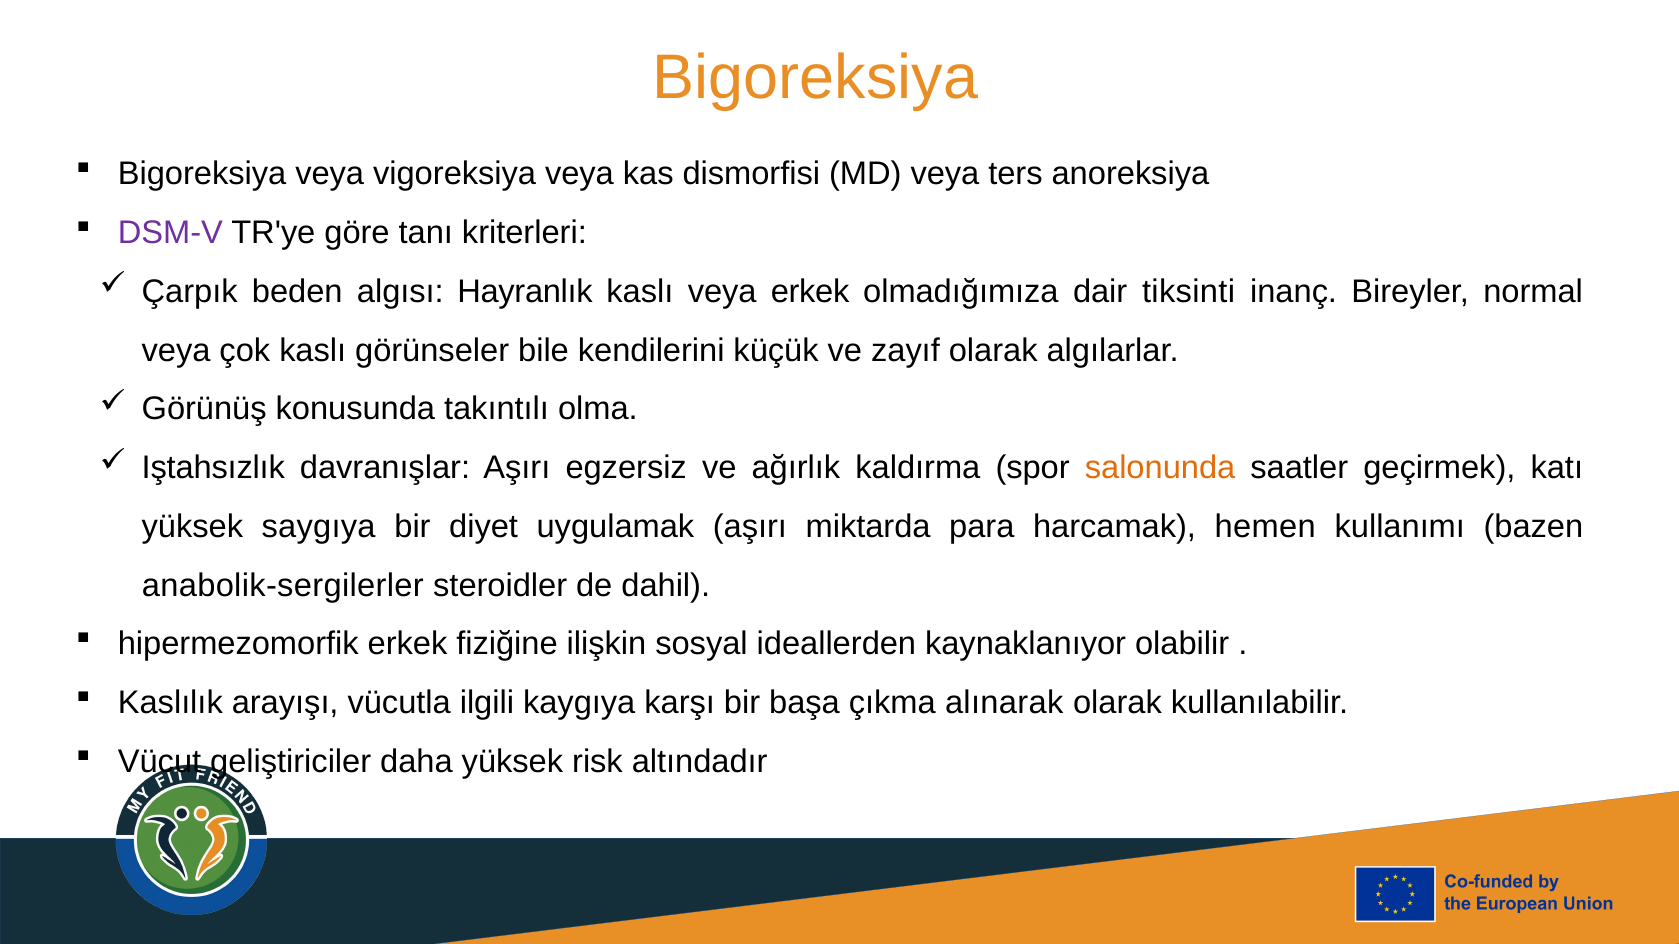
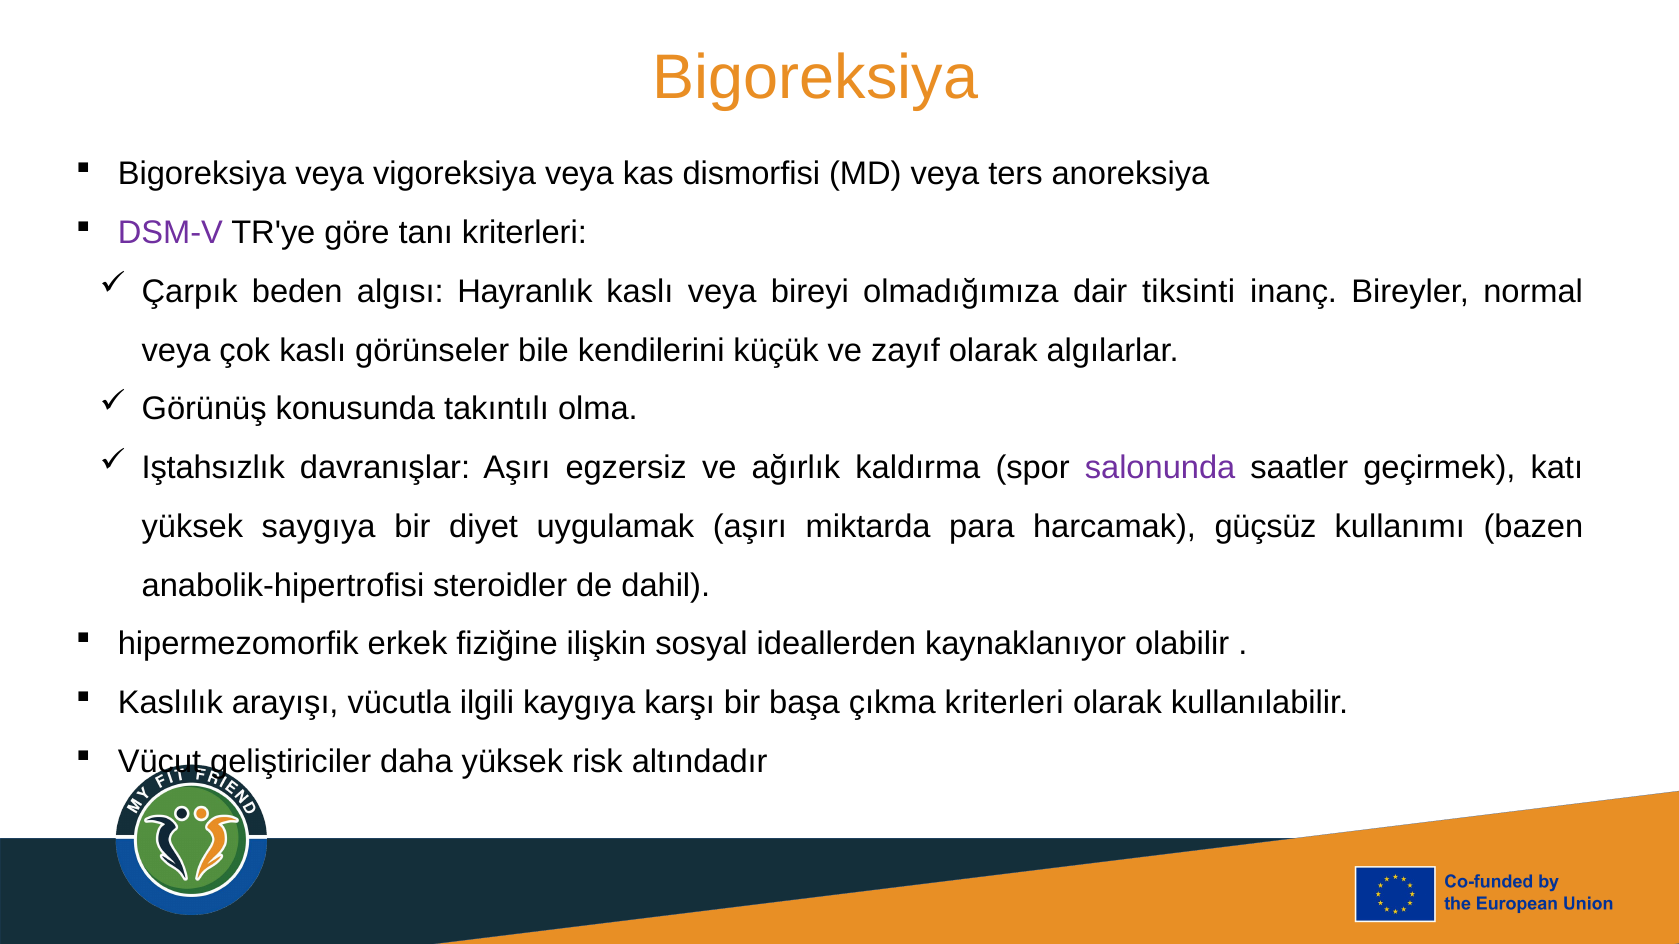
veya erkek: erkek -> bireyi (810, 292)
salonunda colour: orange -> purple (1160, 468)
hemen: hemen -> güçsüz (1266, 527)
anabolik-sergilerler: anabolik-sergilerler -> anabolik-hipertrofisi (283, 586)
çıkma alınarak: alınarak -> kriterleri (1004, 703)
